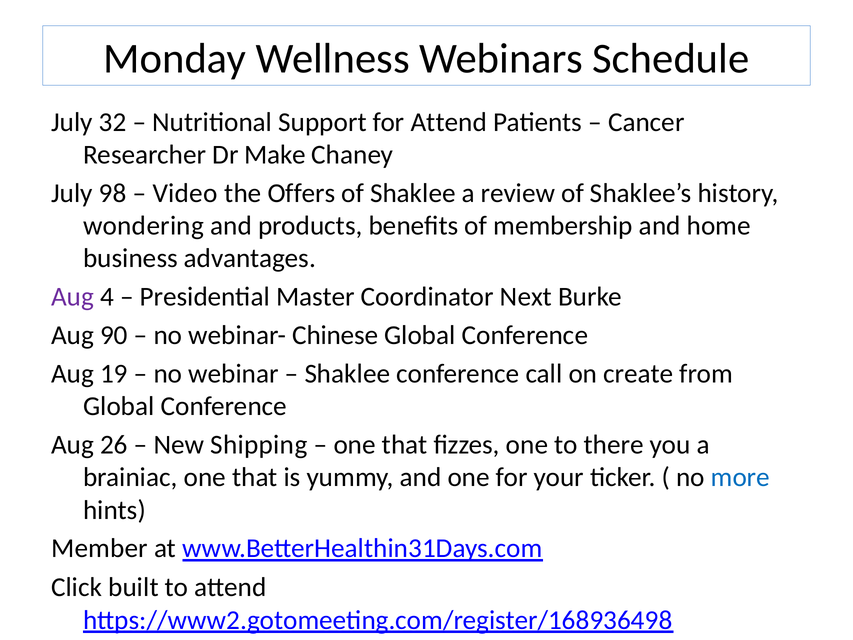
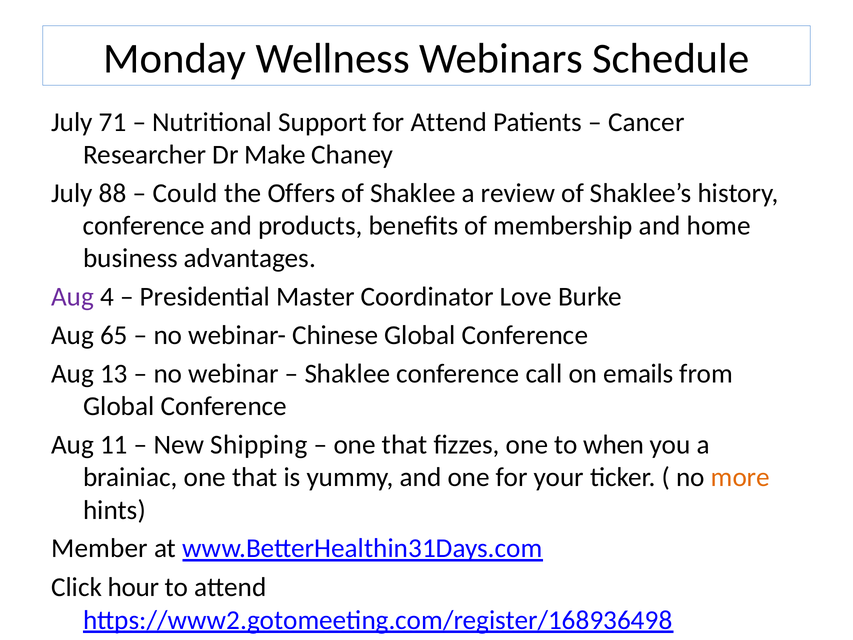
32: 32 -> 71 (113, 122)
98: 98 -> 88 (113, 193)
Video: Video -> Could (185, 193)
wondering: wondering -> conference (144, 226)
Next: Next -> Love (526, 297)
90: 90 -> 65 (114, 335)
19: 19 -> 13 (114, 373)
create: create -> emails (638, 373)
26: 26 -> 11 (114, 444)
there: there -> when (614, 444)
more colour: blue -> orange (740, 477)
built: built -> hour (134, 587)
